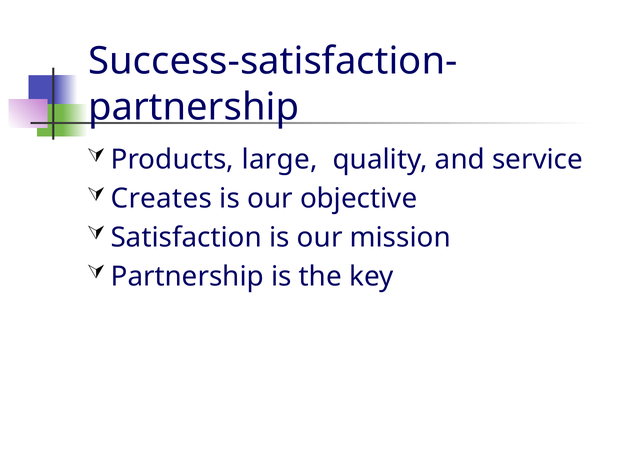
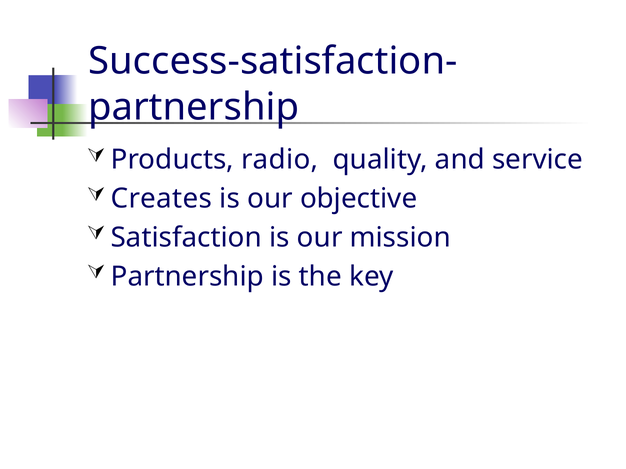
large: large -> radio (280, 160)
